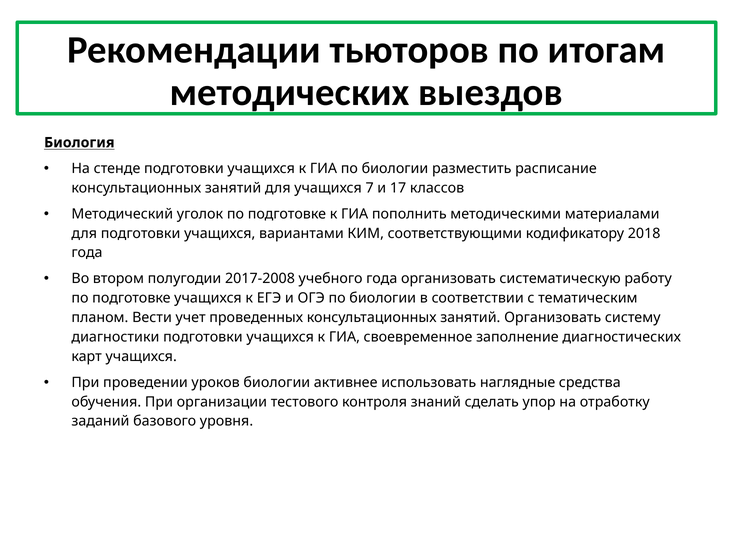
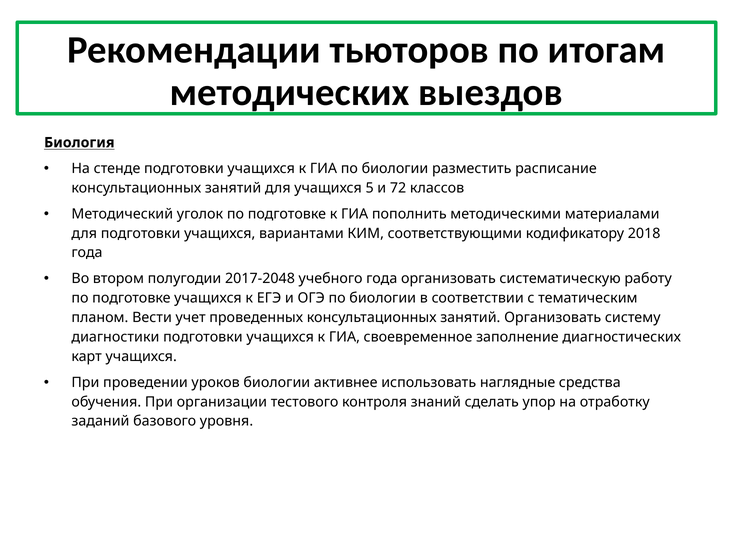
7: 7 -> 5 (370, 188)
17: 17 -> 72 (398, 188)
2017-2008: 2017-2008 -> 2017-2048 (260, 279)
